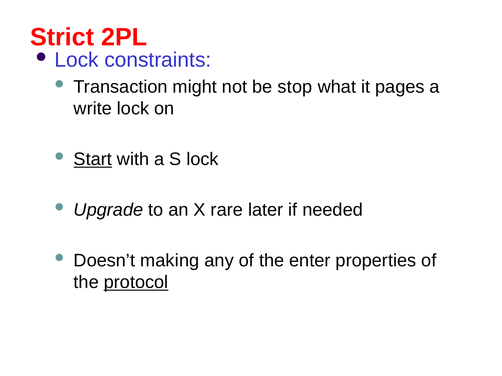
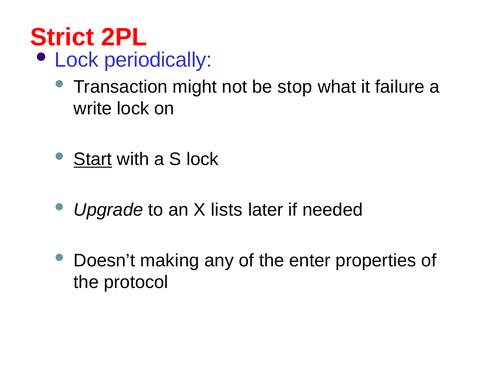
constraints: constraints -> periodically (158, 60)
pages: pages -> failure (400, 87)
rare: rare -> lists (227, 210)
protocol underline: present -> none (136, 283)
